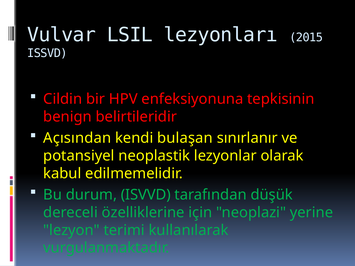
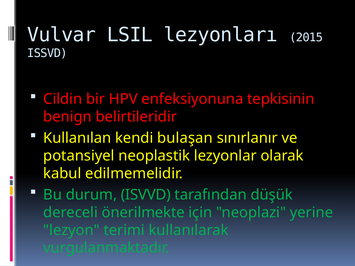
Açısından: Açısından -> Kullanılan (77, 138)
özelliklerine: özelliklerine -> önerilmekte (143, 213)
